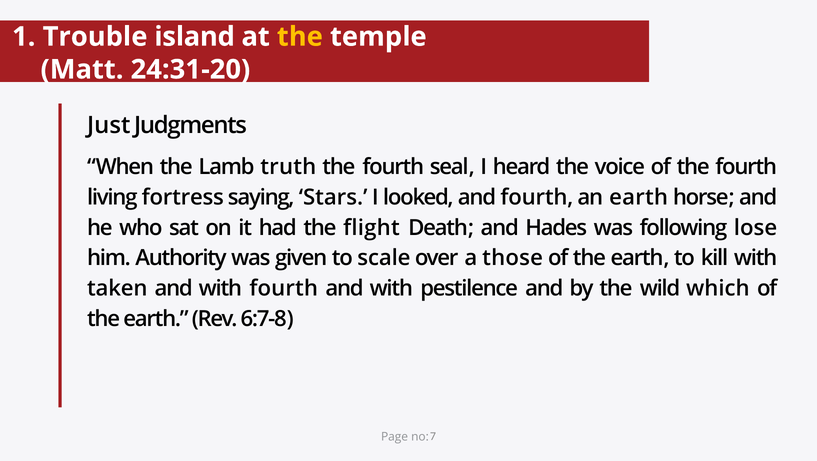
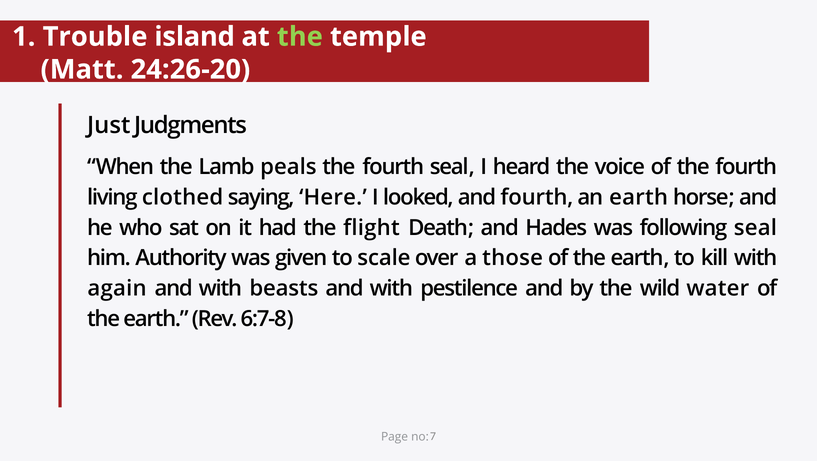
the colour: yellow -> light green (300, 37)
24:31-20: 24:31-20 -> 24:26-20 (190, 69)
truth: truth -> peals (288, 167)
fortress: fortress -> clothed (183, 197)
Stars: Stars -> Here (333, 197)
following lose: lose -> seal (755, 228)
taken: taken -> again (117, 288)
with fourth: fourth -> beasts (284, 288)
which: which -> water (718, 288)
